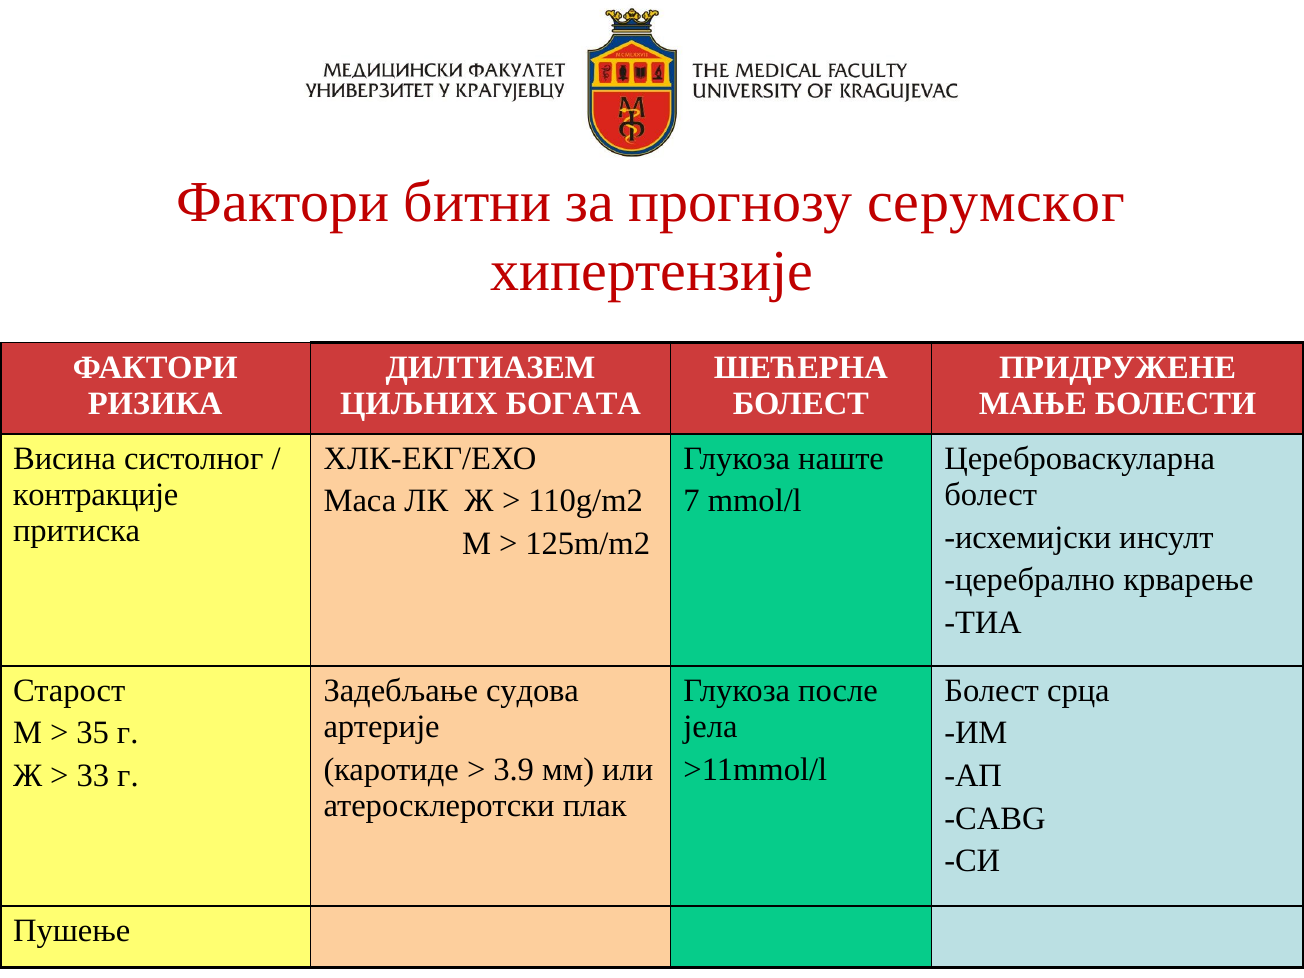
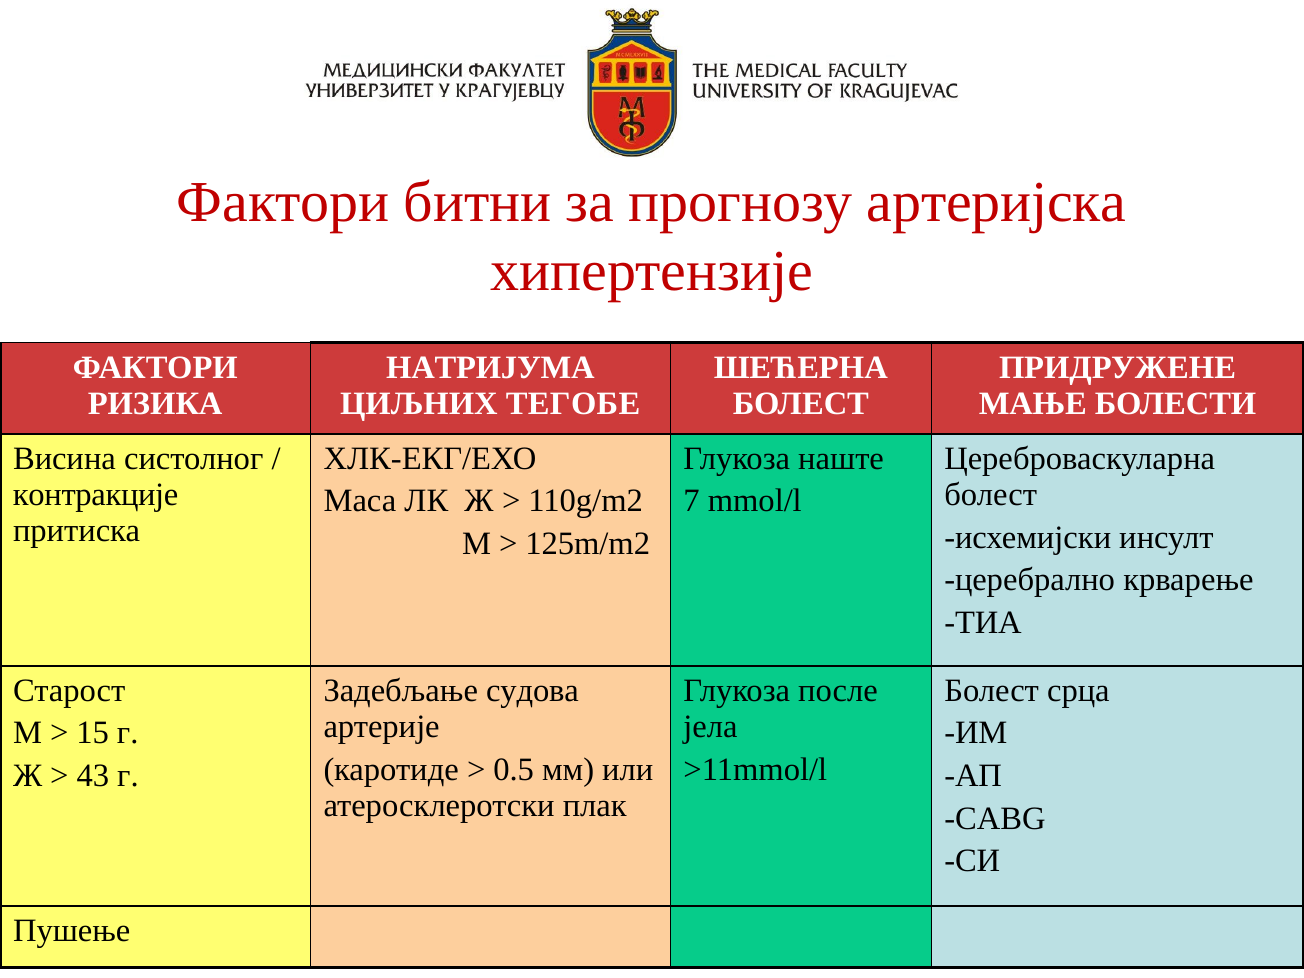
серумског: серумског -> артеријска (997, 202)
ДИЛТИАЗЕМ: ДИЛТИАЗЕМ -> НАТРИЈУМА (490, 367)
БОГАТА: БОГАТА -> ТЕГОБЕ (573, 403)
35: 35 -> 15 (93, 733)
3.9: 3.9 -> 0.5 (514, 769)
33: 33 -> 43 (93, 776)
